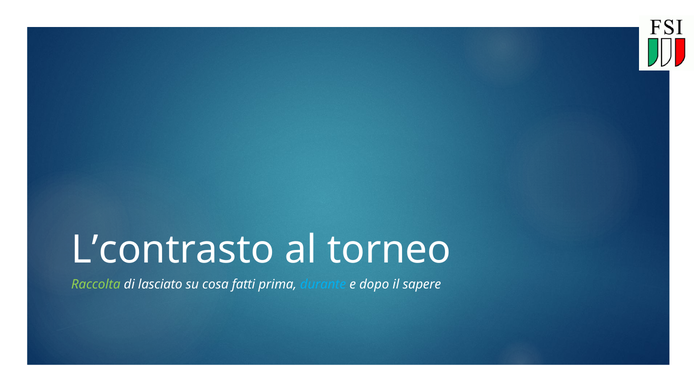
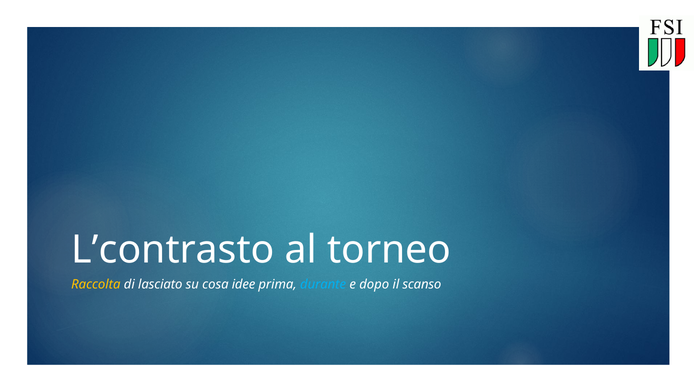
Raccolta colour: light green -> yellow (96, 284)
fatti: fatti -> idee (244, 284)
sapere: sapere -> scanso (422, 284)
